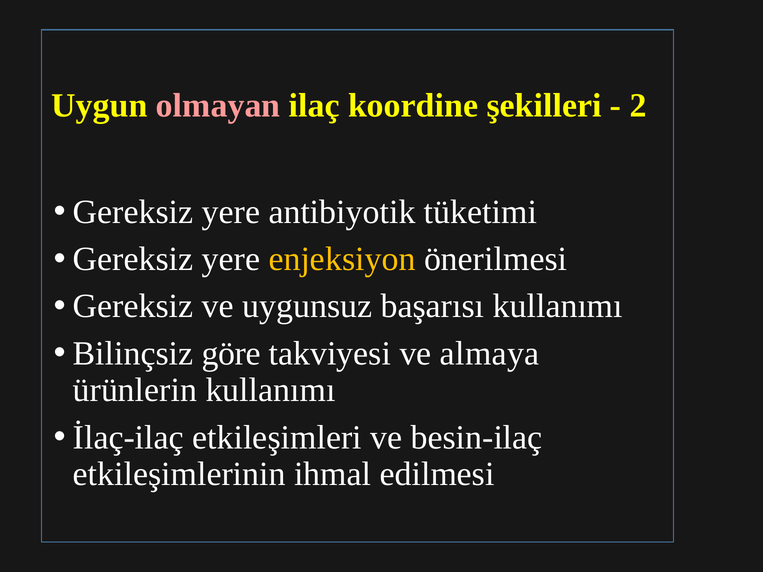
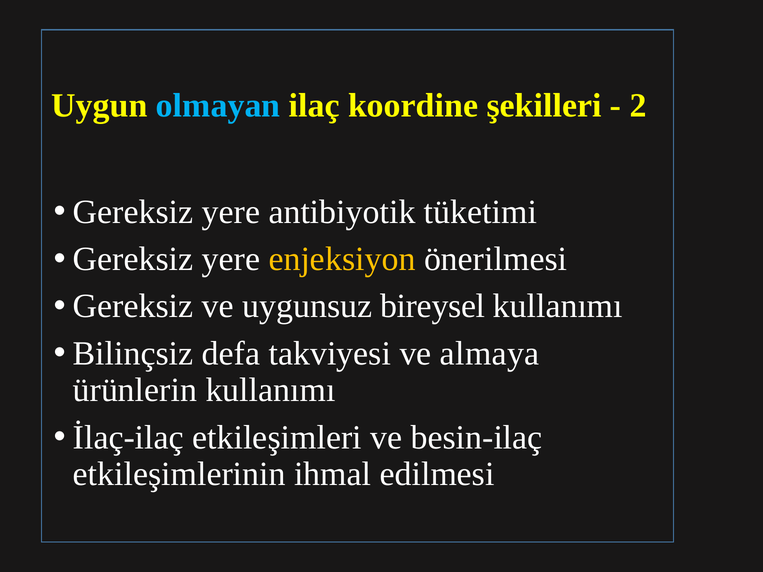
olmayan colour: pink -> light blue (218, 105)
başarısı: başarısı -> bireysel (433, 306)
göre: göre -> defa (231, 354)
